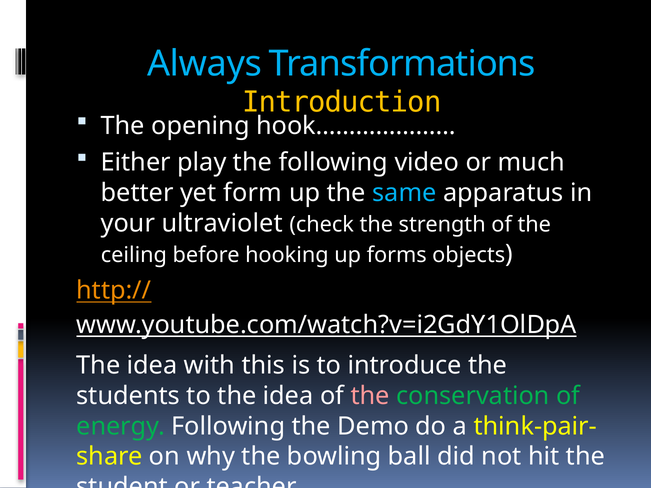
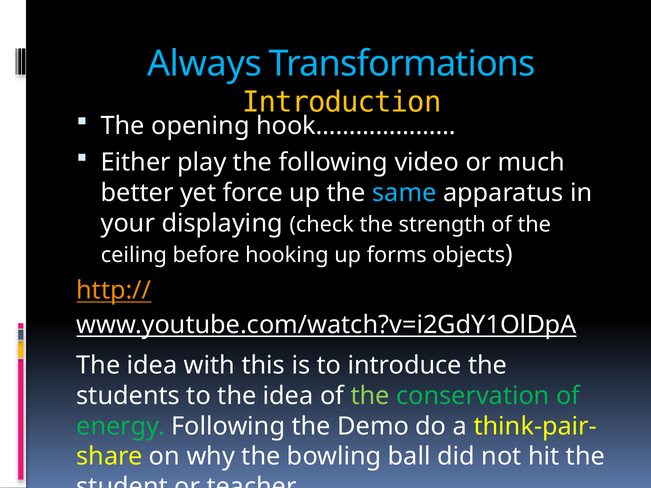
form: form -> force (253, 193)
ultraviolet: ultraviolet -> displaying (222, 223)
the colour: pink -> light green (370, 396)
